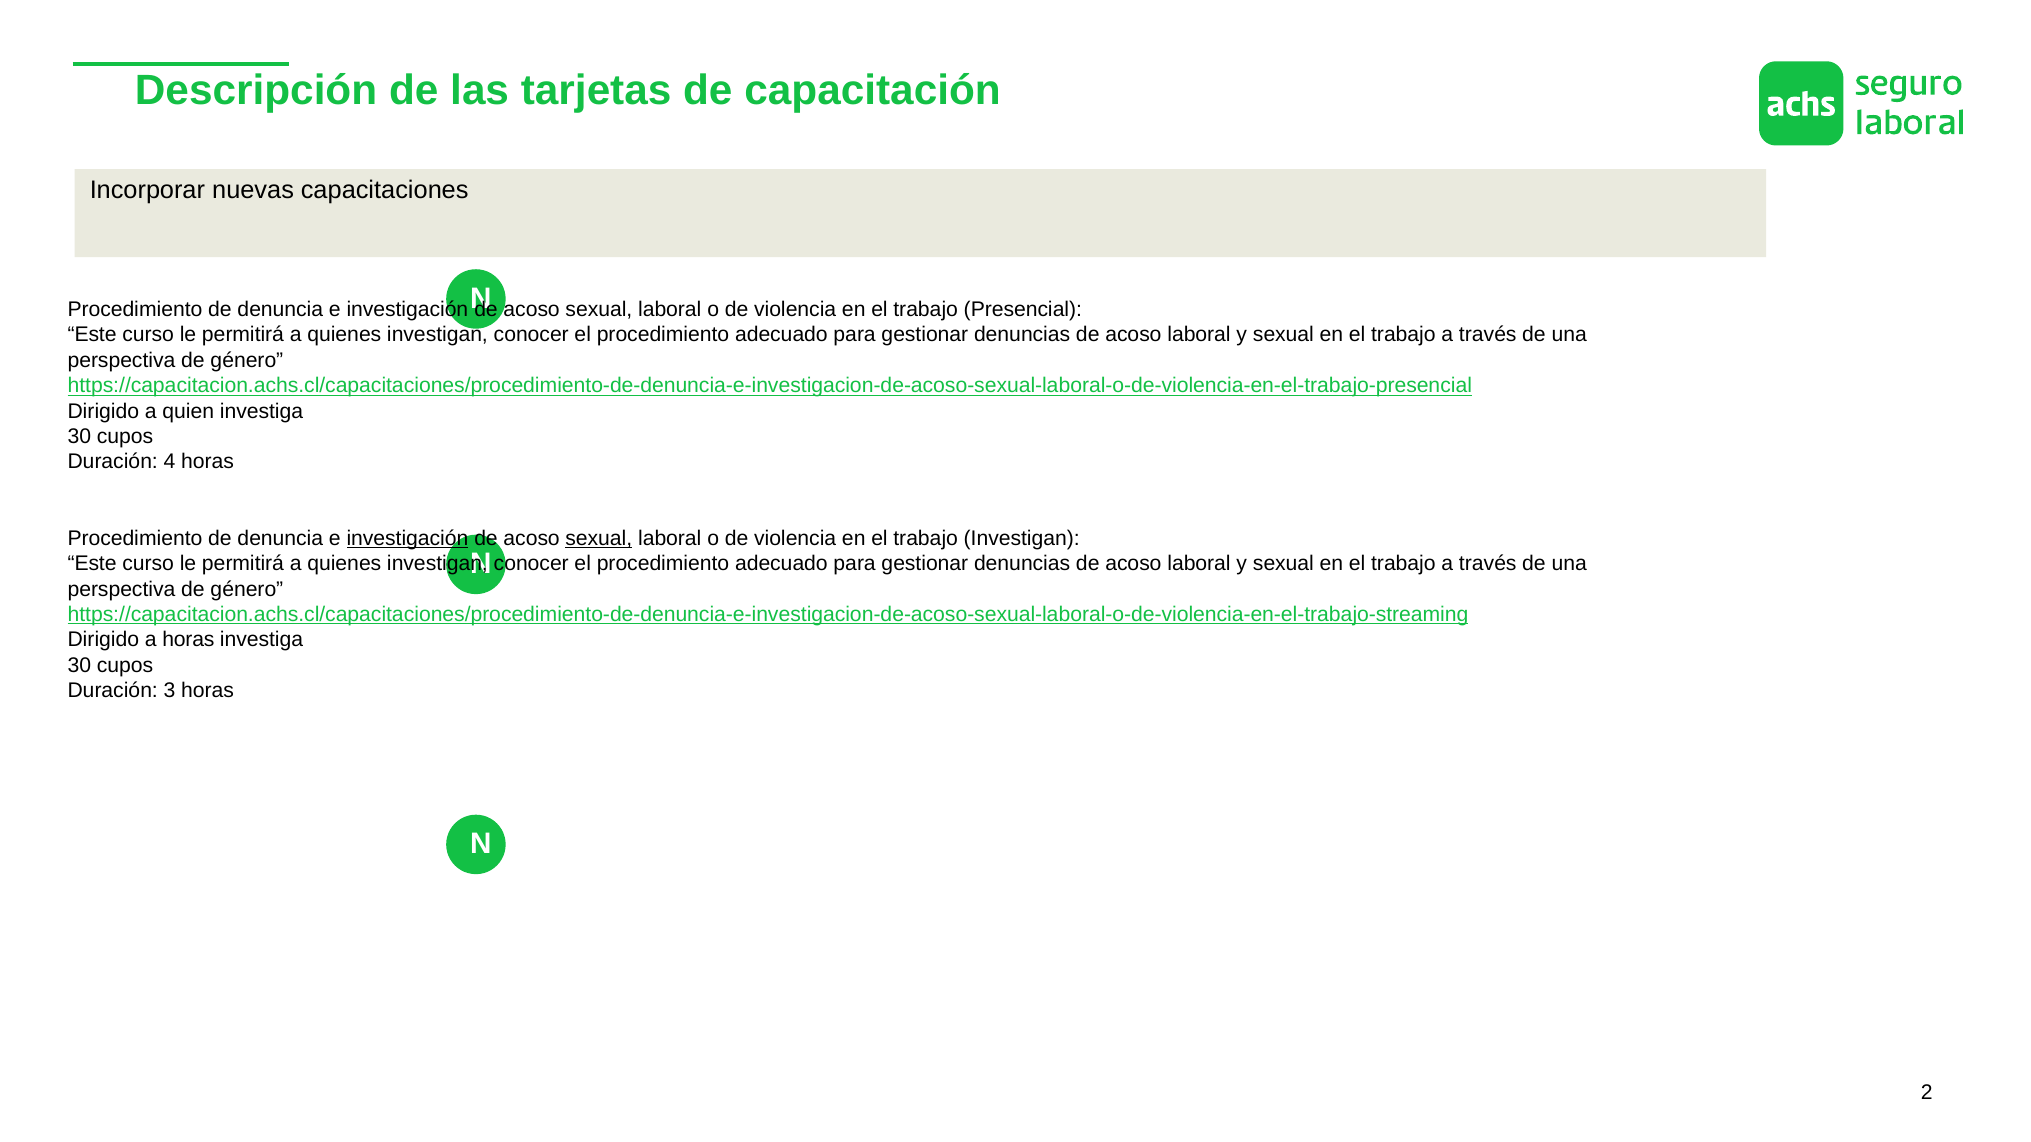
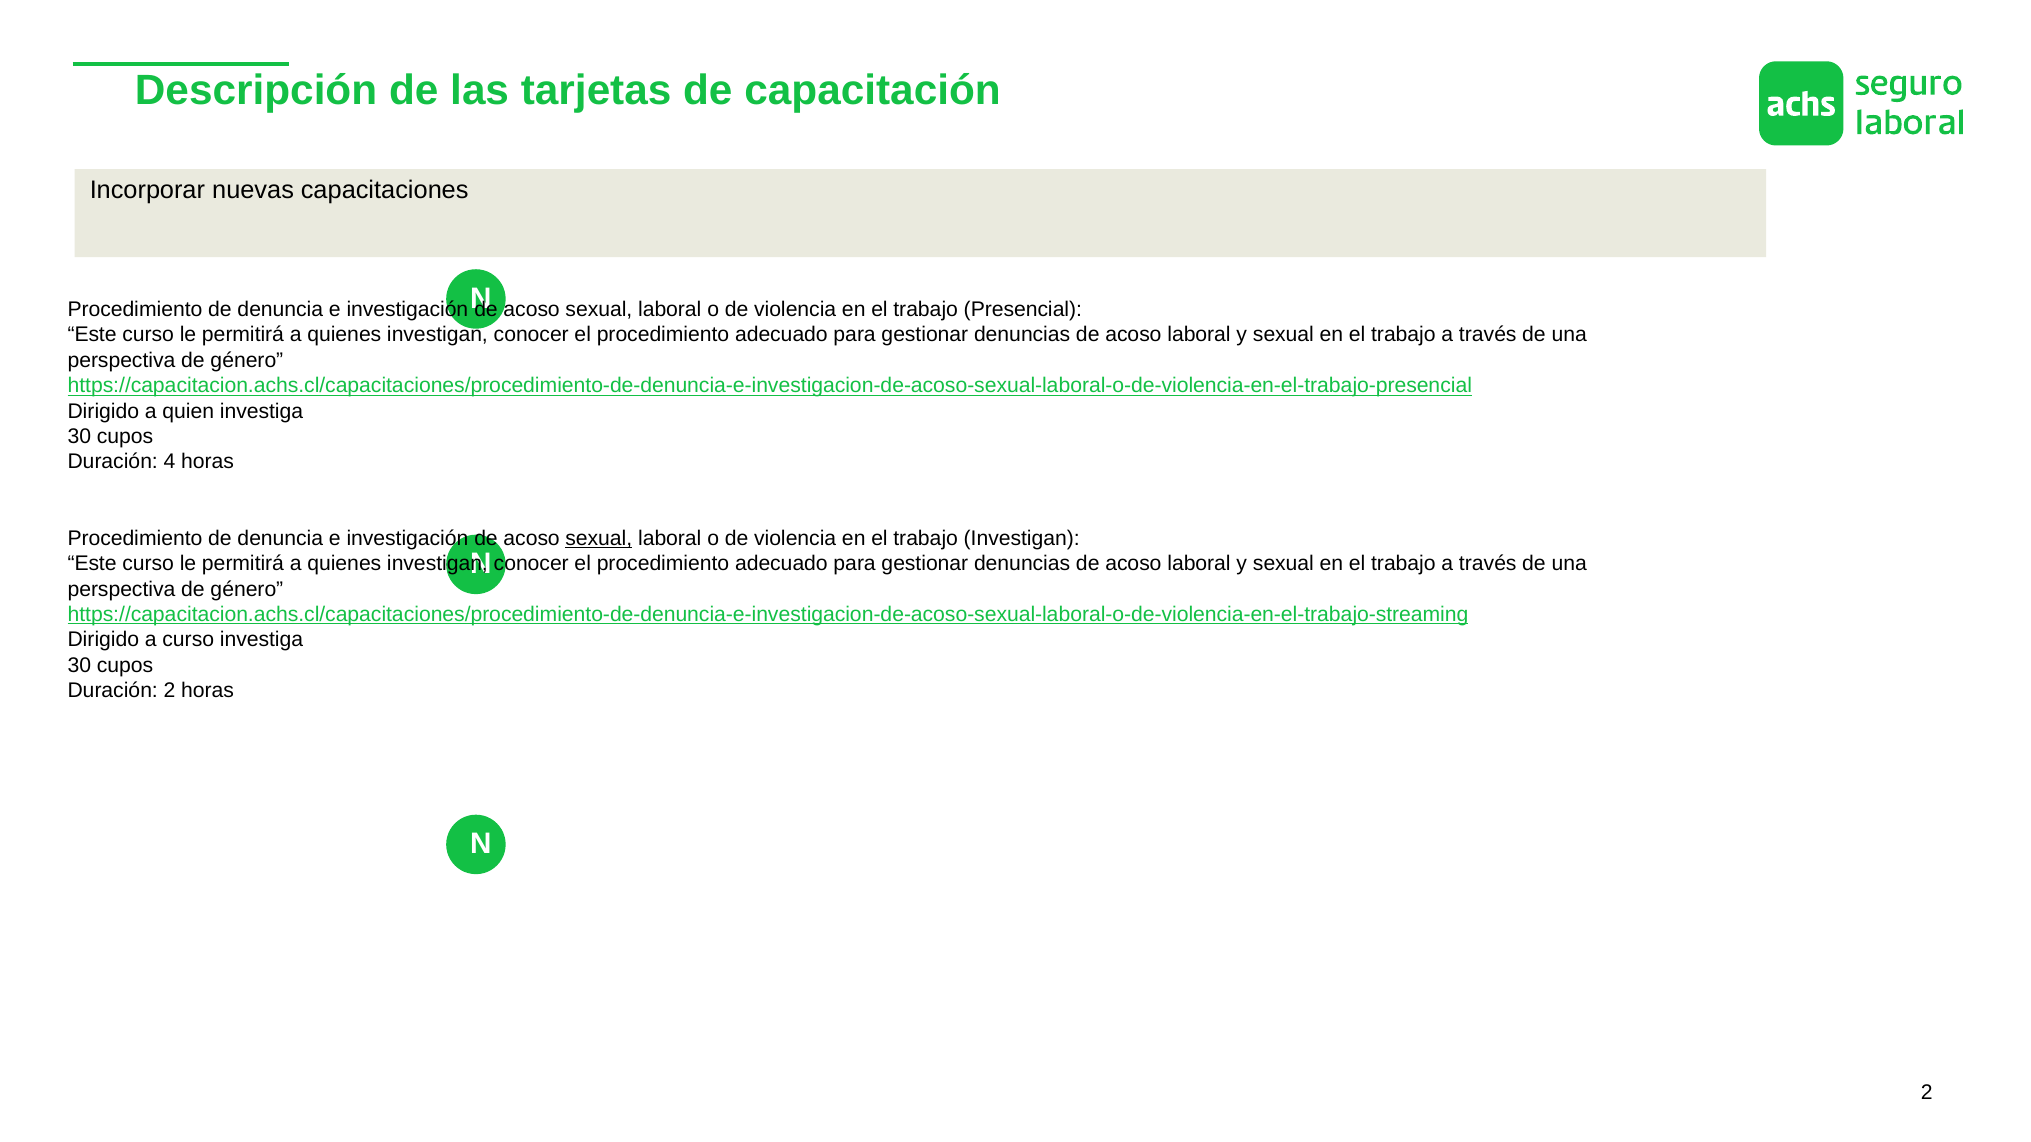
investigación underline: present -> none (407, 538)
a horas: horas -> curso (188, 640)
Duración 3: 3 -> 2 (170, 691)
